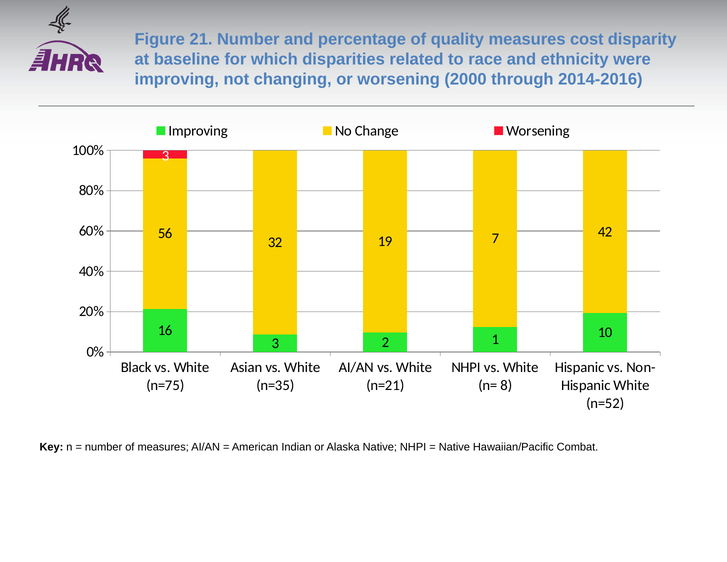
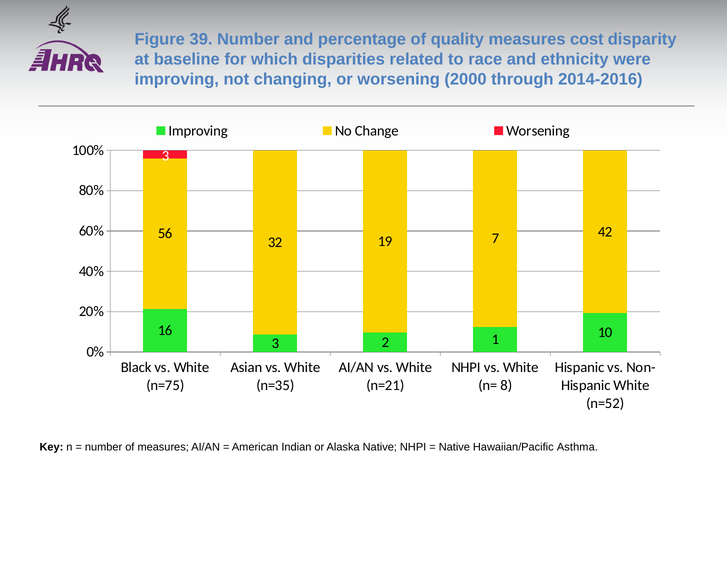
21: 21 -> 39 (201, 39)
Combat: Combat -> Asthma (577, 447)
